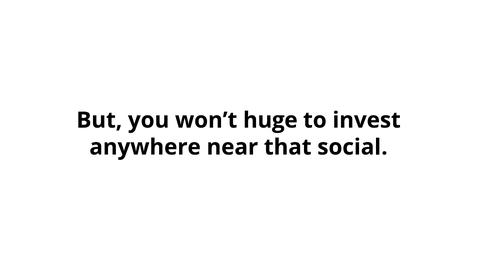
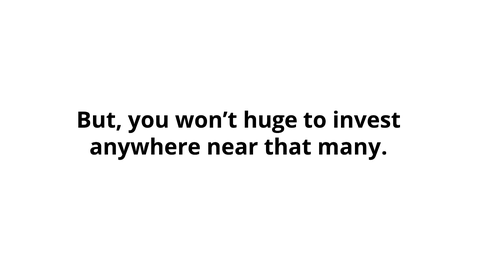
social: social -> many (352, 147)
